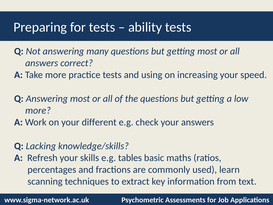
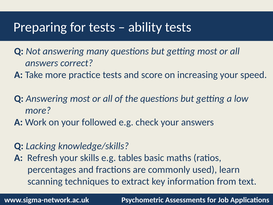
using: using -> score (152, 75)
different: different -> followed (99, 122)
